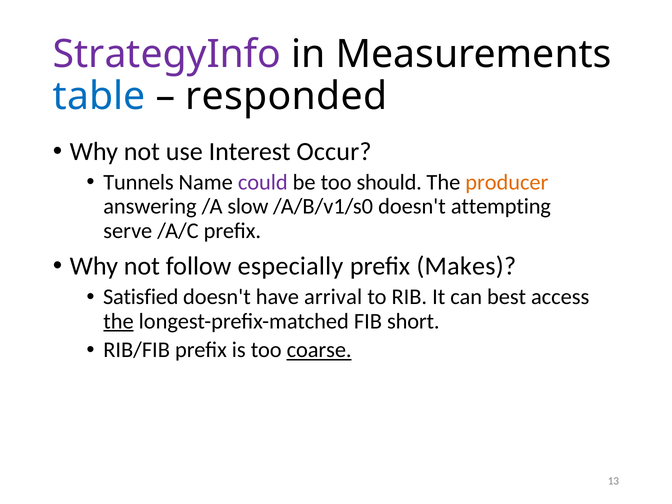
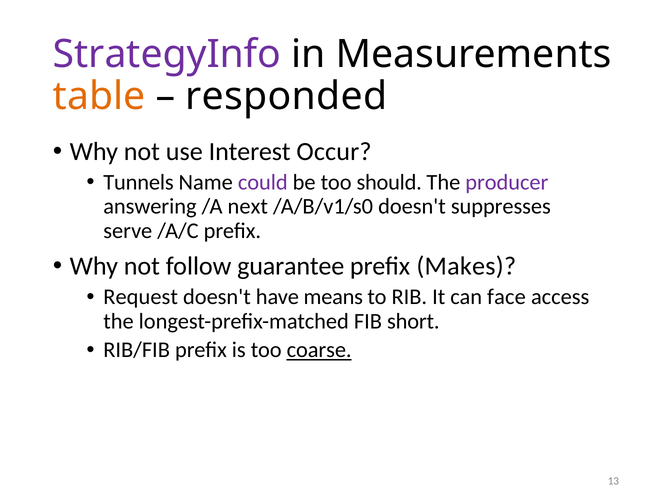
table colour: blue -> orange (99, 96)
producer colour: orange -> purple (507, 182)
slow: slow -> next (248, 207)
attempting: attempting -> suppresses (501, 207)
especially: especially -> guarantee (291, 266)
Satisfied: Satisfied -> Request (141, 297)
arrival: arrival -> means (333, 297)
best: best -> face (506, 297)
the underline: present -> none (119, 321)
